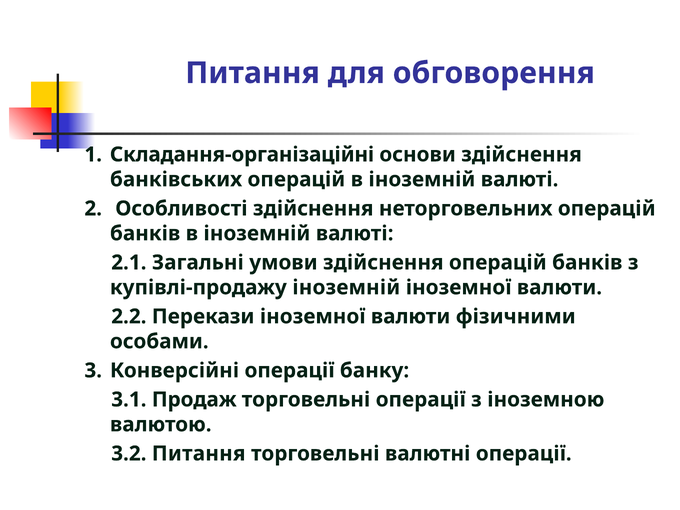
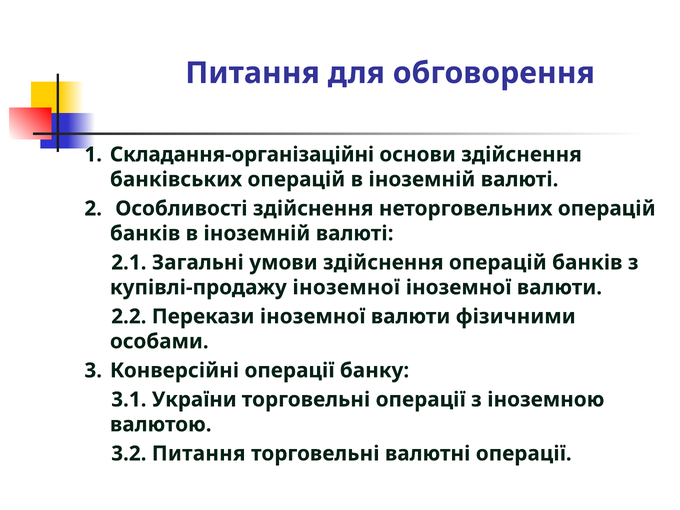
купівлі-продажу іноземній: іноземній -> іноземної (346, 287)
Продаж: Продаж -> України (194, 400)
